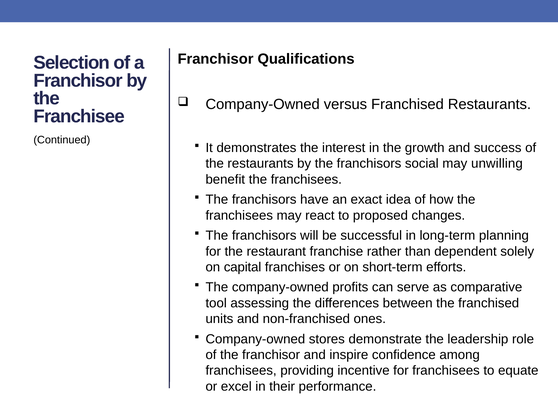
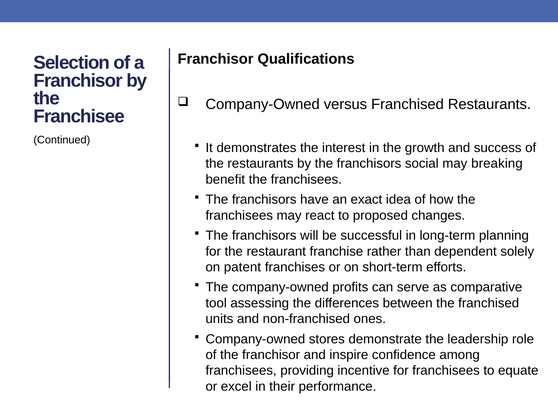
unwilling: unwilling -> breaking (497, 164)
capital: capital -> patent (242, 267)
